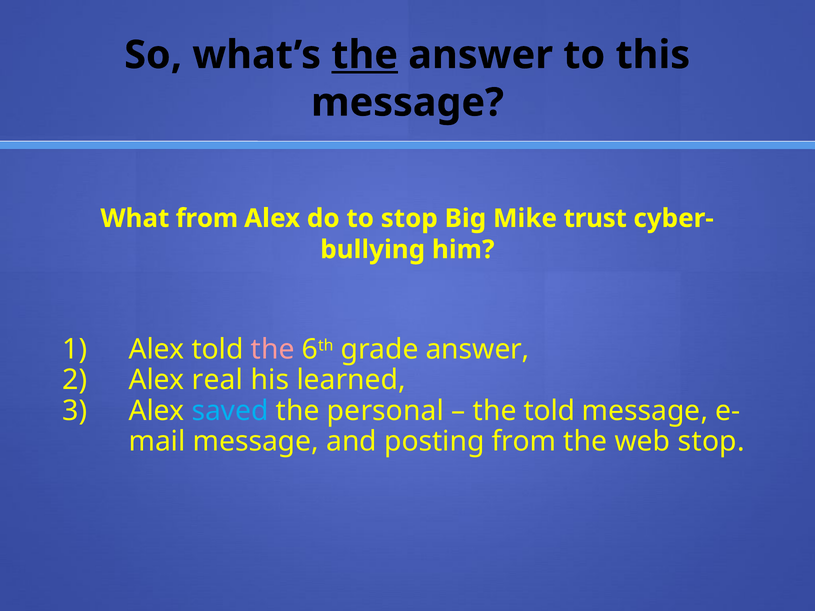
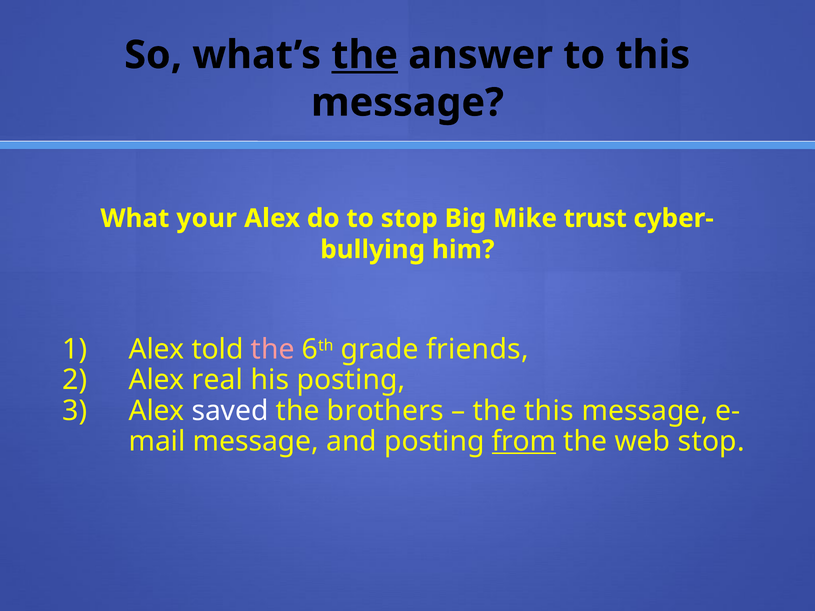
What from: from -> your (207, 218)
grade answer: answer -> friends (477, 350)
his learned: learned -> posting (351, 380)
saved colour: light blue -> white (230, 411)
personal: personal -> brothers (385, 411)
the told: told -> this (549, 411)
from underline: none -> present (524, 441)
